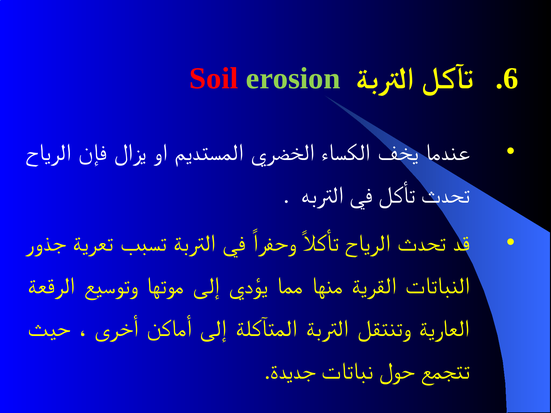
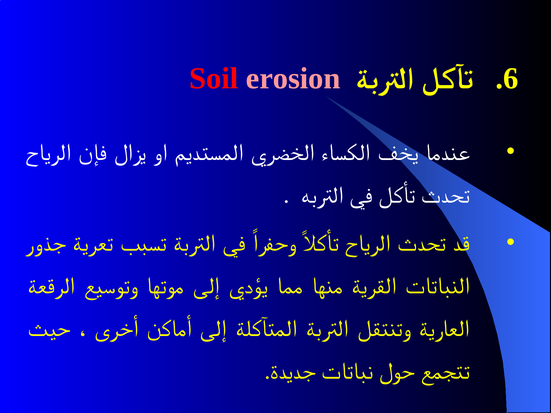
erosion colour: light green -> pink (293, 78)
